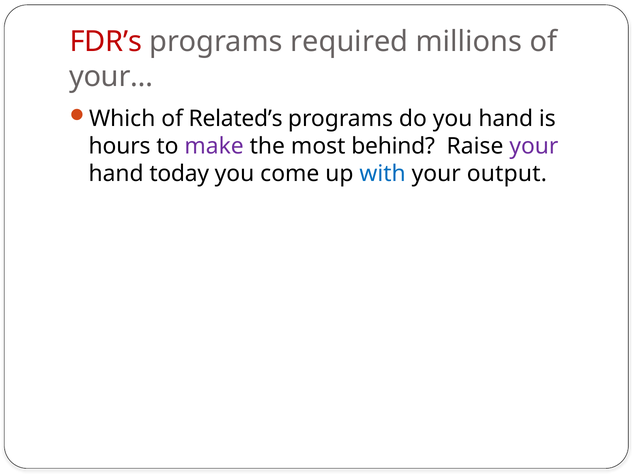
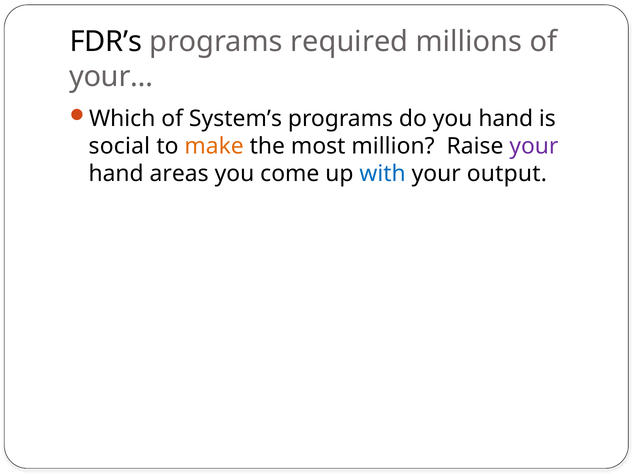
FDR’s colour: red -> black (106, 42)
Related’s: Related’s -> System’s (235, 119)
hours: hours -> social (119, 146)
make colour: purple -> orange (214, 146)
behind: behind -> million (393, 146)
today: today -> areas (179, 174)
